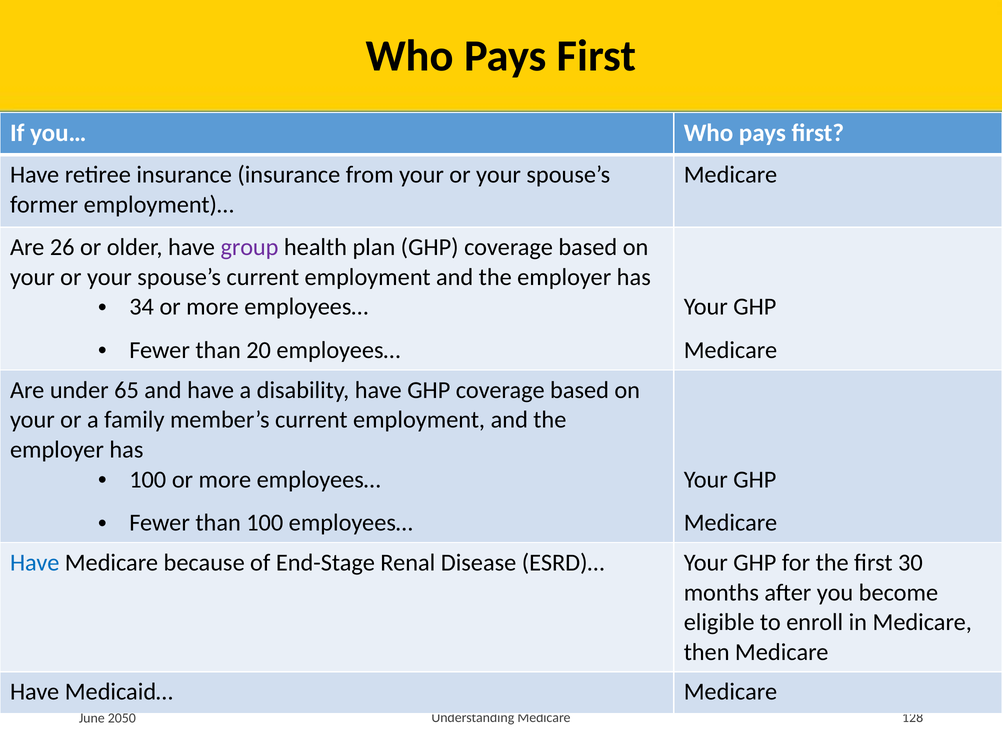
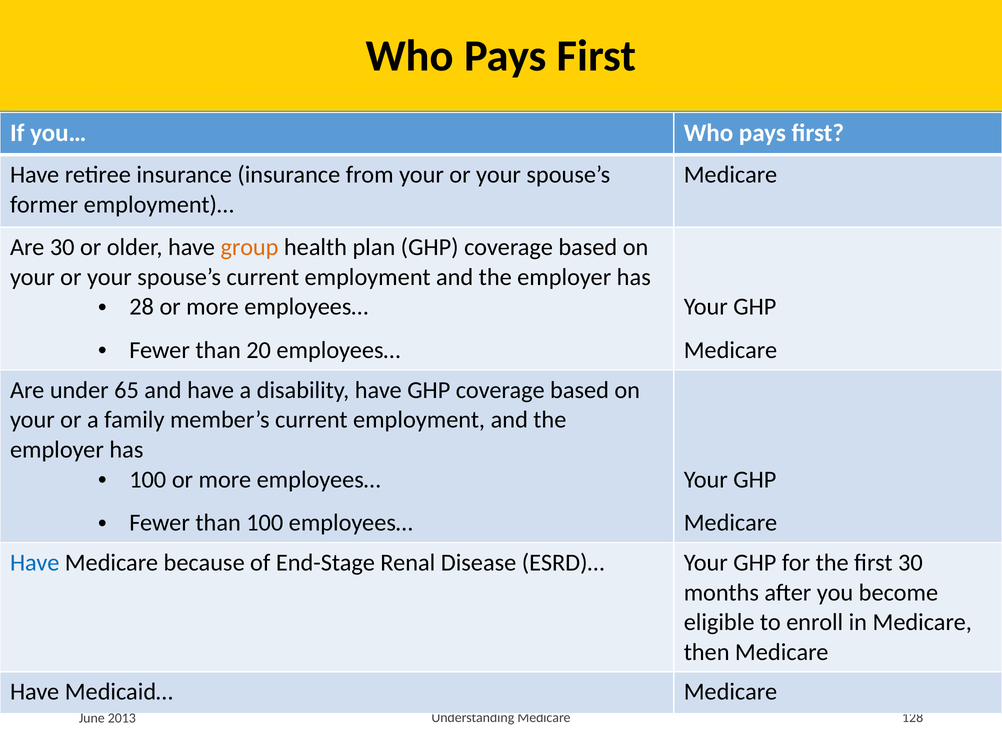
Are 26: 26 -> 30 (62, 247)
group colour: purple -> orange (250, 247)
34: 34 -> 28 (142, 307)
2050: 2050 -> 2013 (122, 717)
